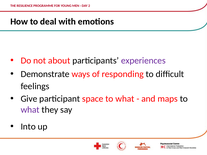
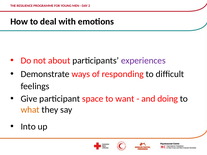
space to what: what -> want (125, 99)
maps: maps -> doing (168, 99)
what colour: purple -> orange (30, 110)
